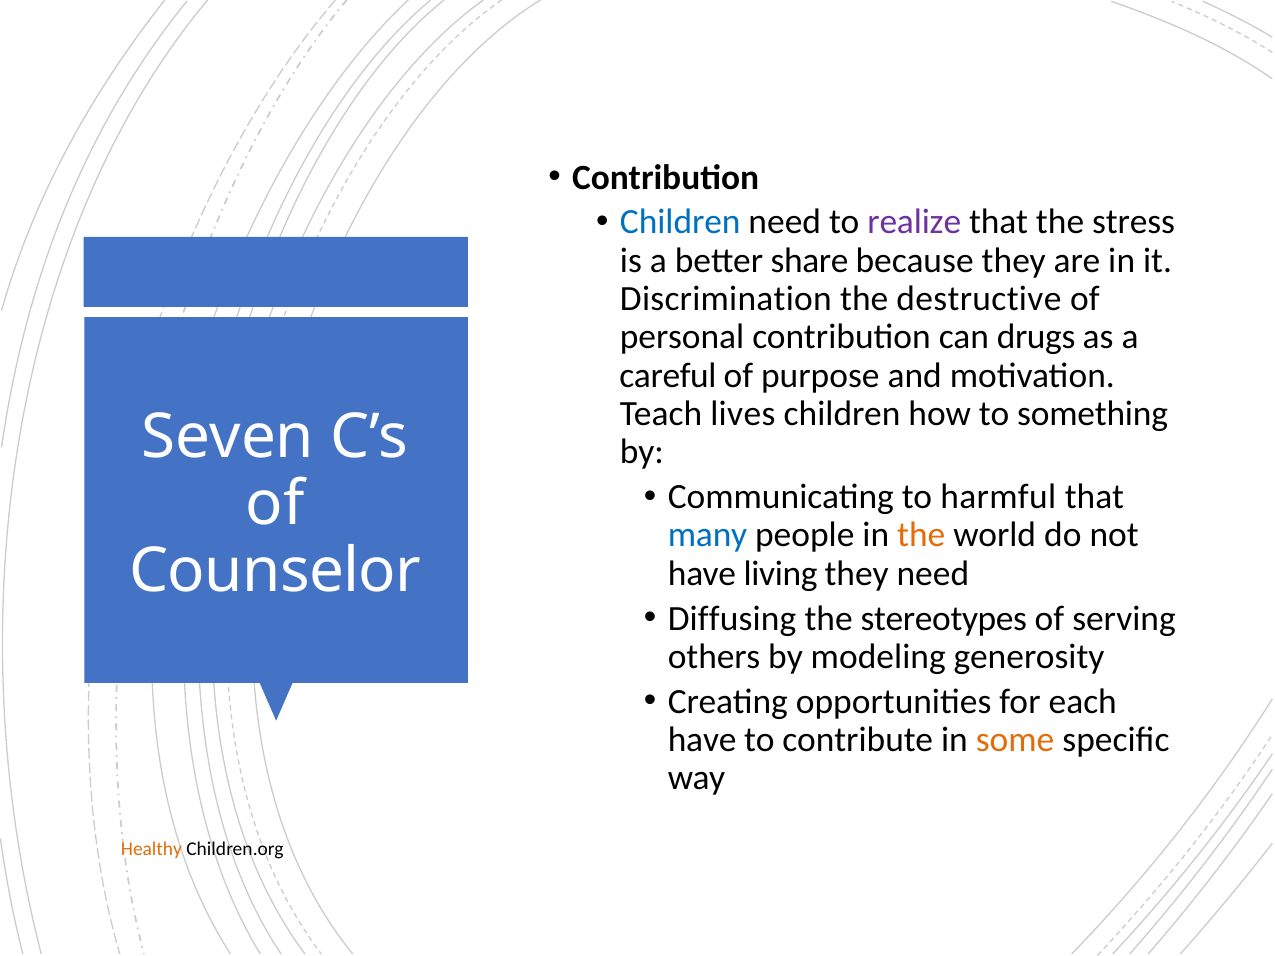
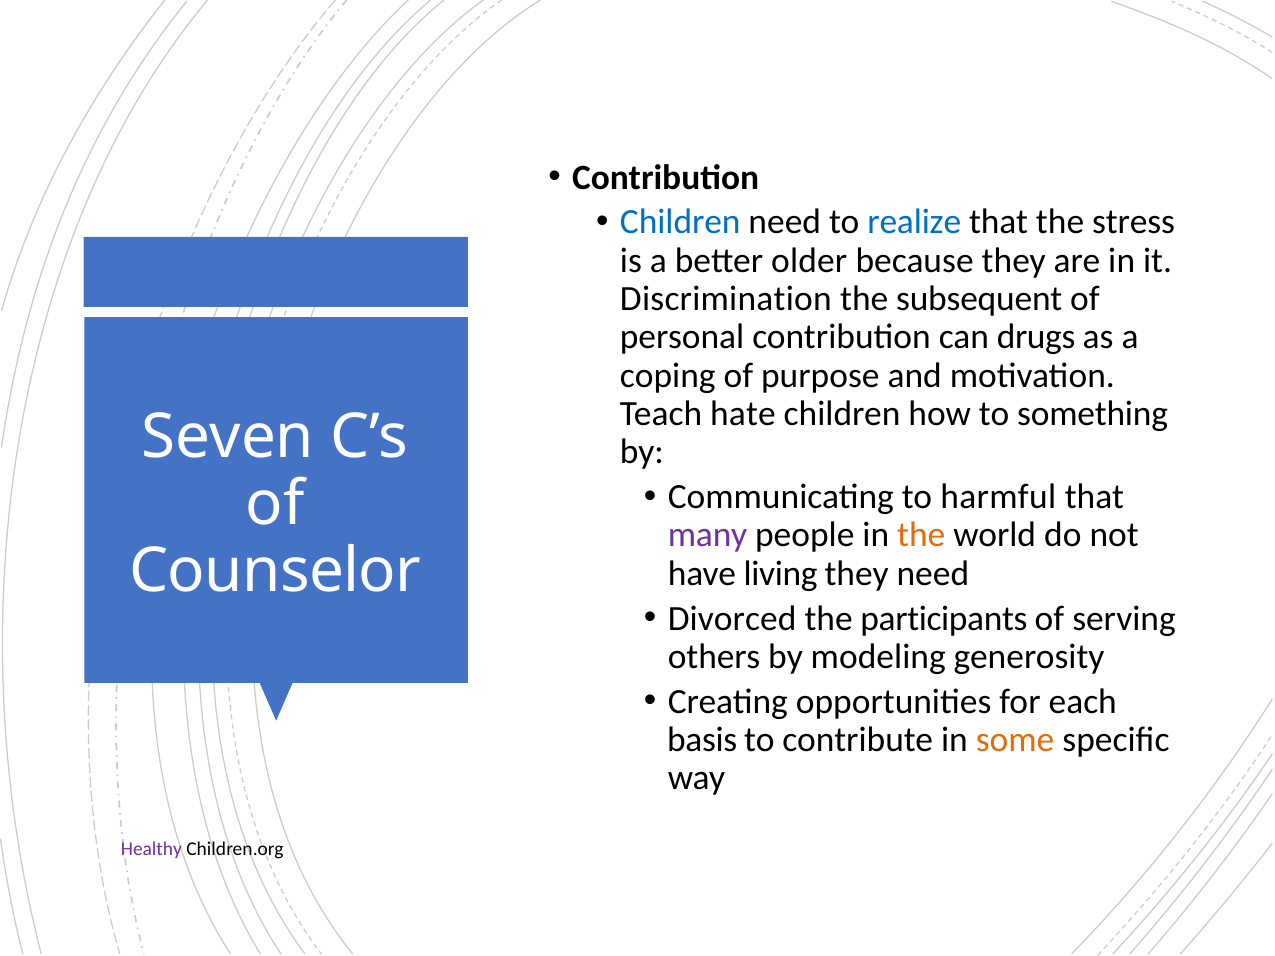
realize colour: purple -> blue (914, 222)
share: share -> older (809, 261)
destructive: destructive -> subsequent (979, 299)
careful: careful -> coping (668, 376)
lives: lives -> hate (743, 414)
many colour: blue -> purple (708, 535)
Diffusing: Diffusing -> Divorced (732, 619)
stereotypes: stereotypes -> participants (944, 619)
have: have -> basis (702, 740)
Healthy colour: orange -> purple (151, 850)
